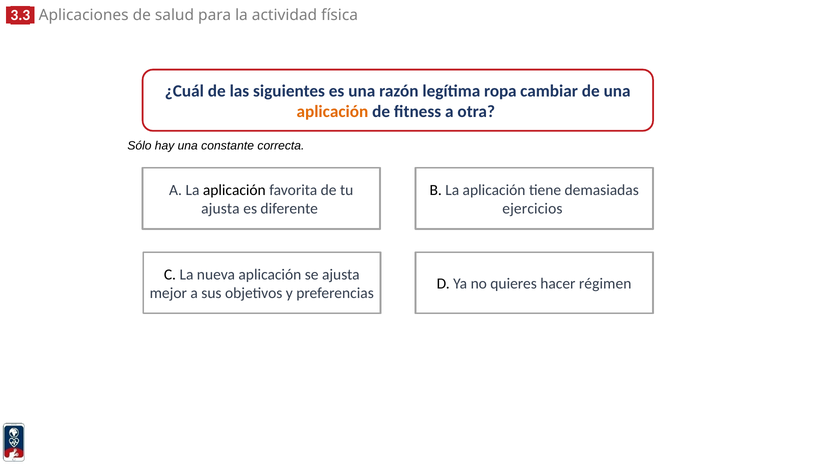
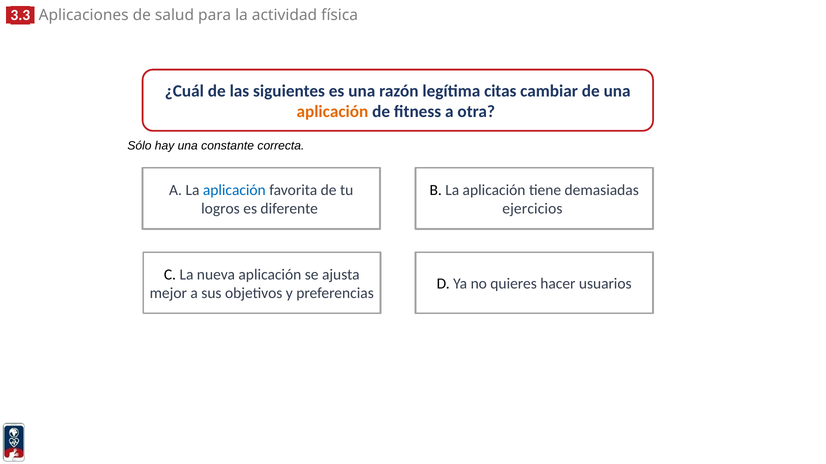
ropa: ropa -> citas (500, 91)
aplicación colour: black -> blue (234, 190)
ajusta: ajusta -> logros (220, 209)
régimen: régimen -> usuarios (605, 284)
